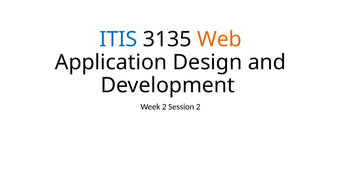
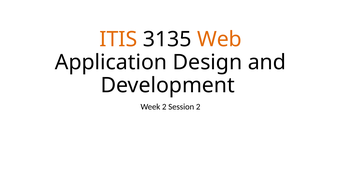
ITIS colour: blue -> orange (118, 39)
